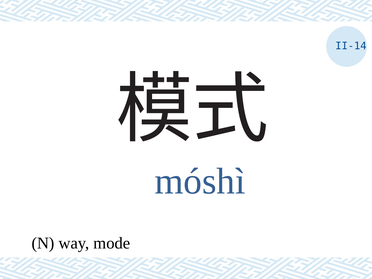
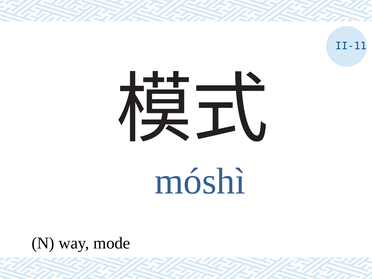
II-14: II-14 -> II-11 (351, 46)
